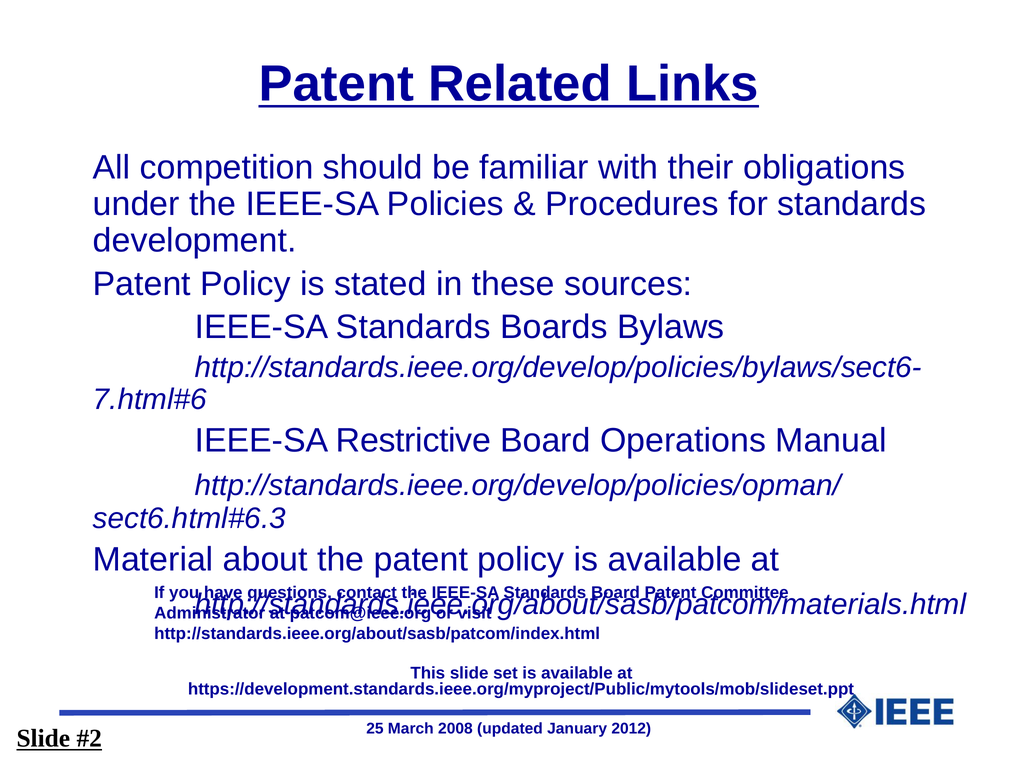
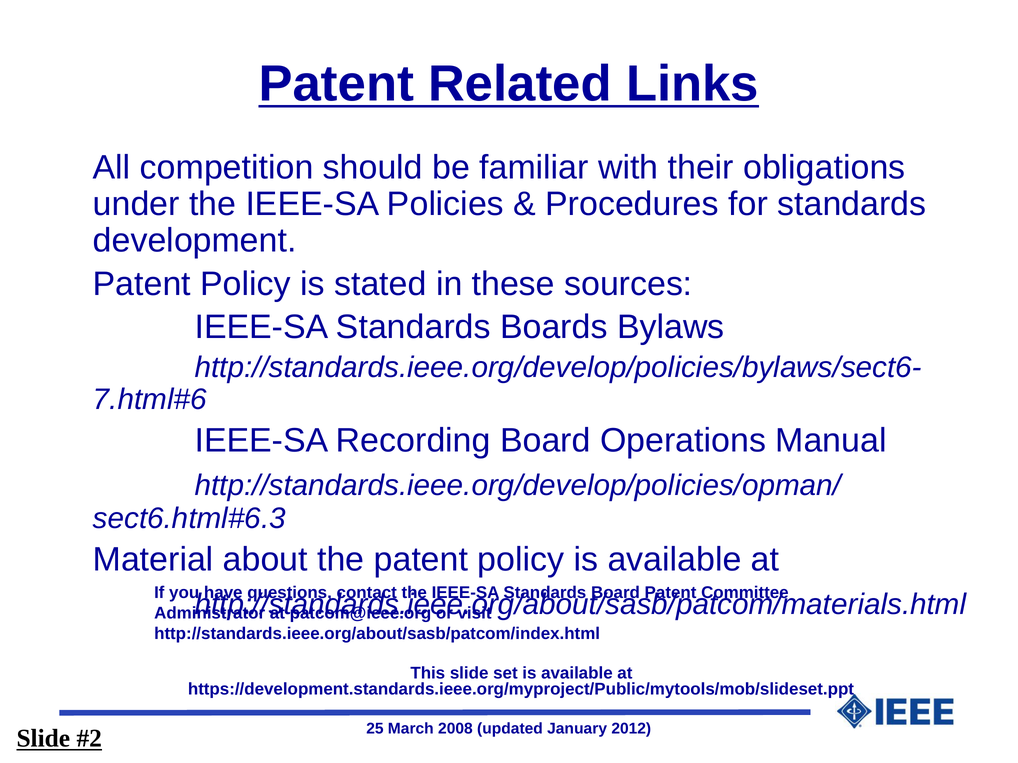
Restrictive: Restrictive -> Recording (413, 441)
